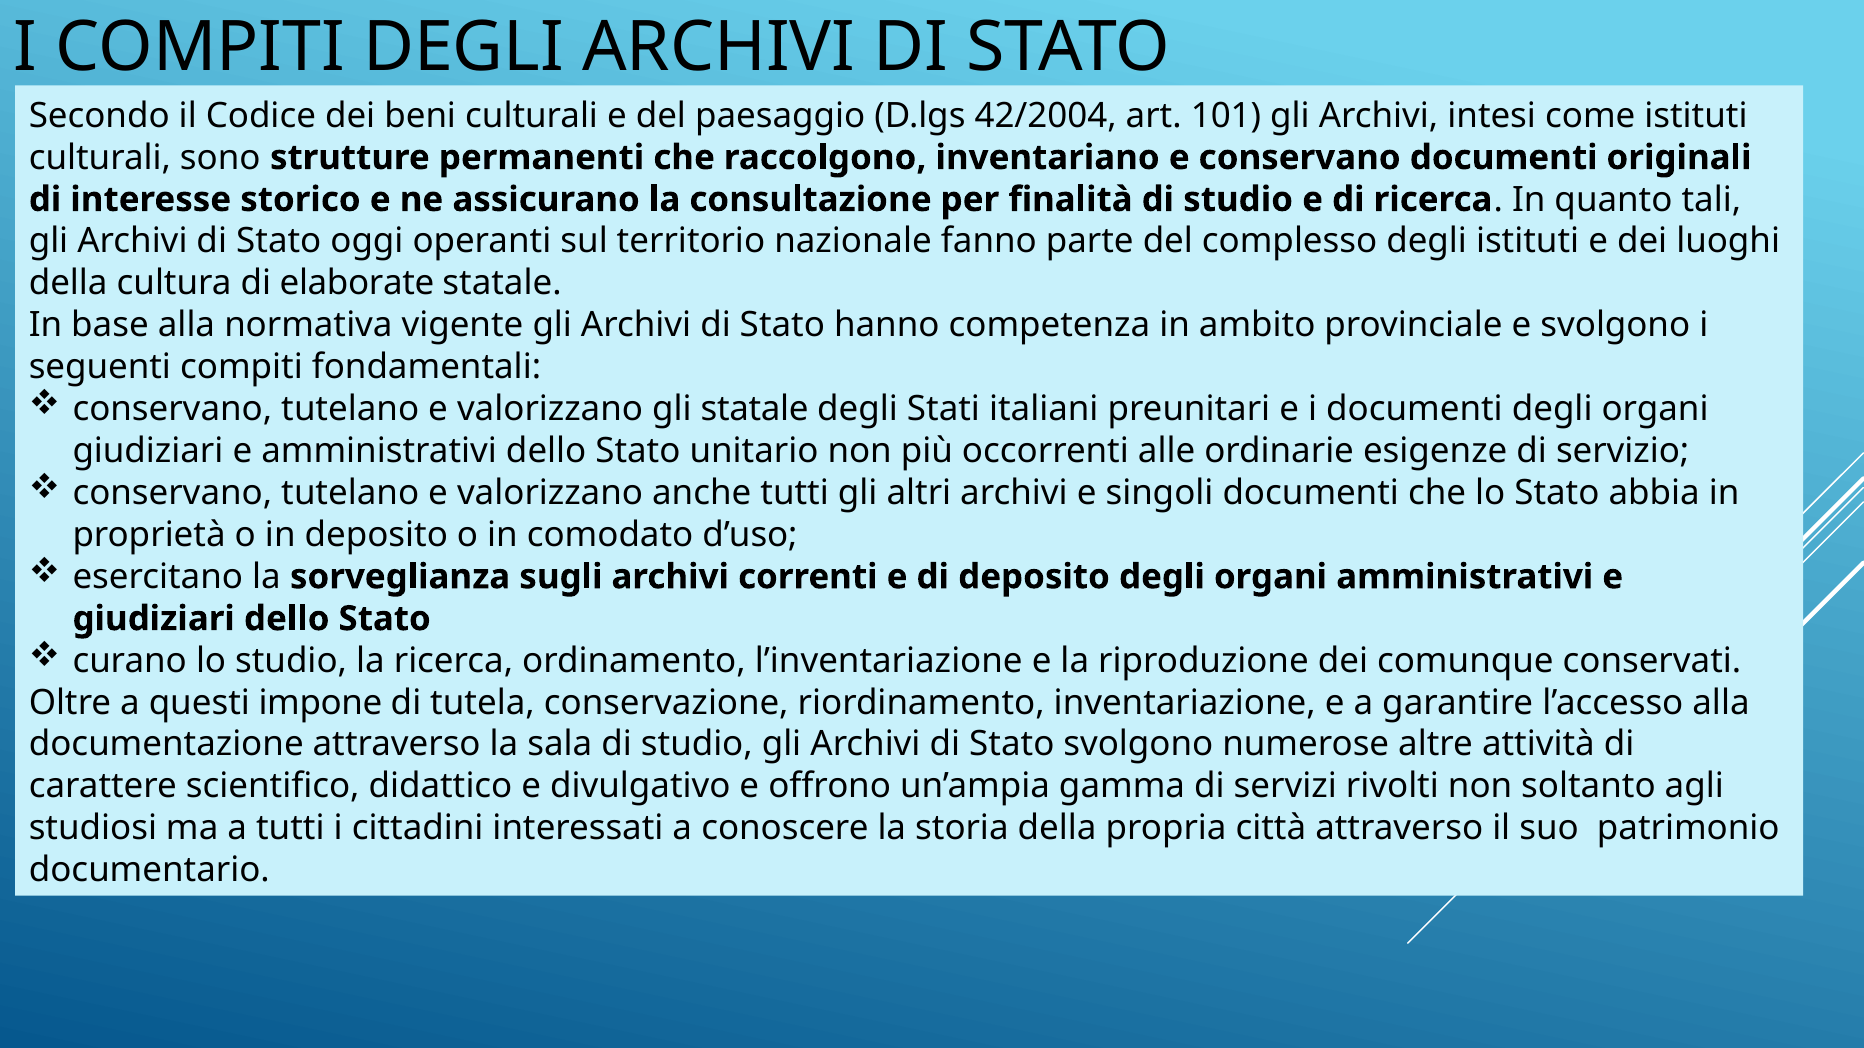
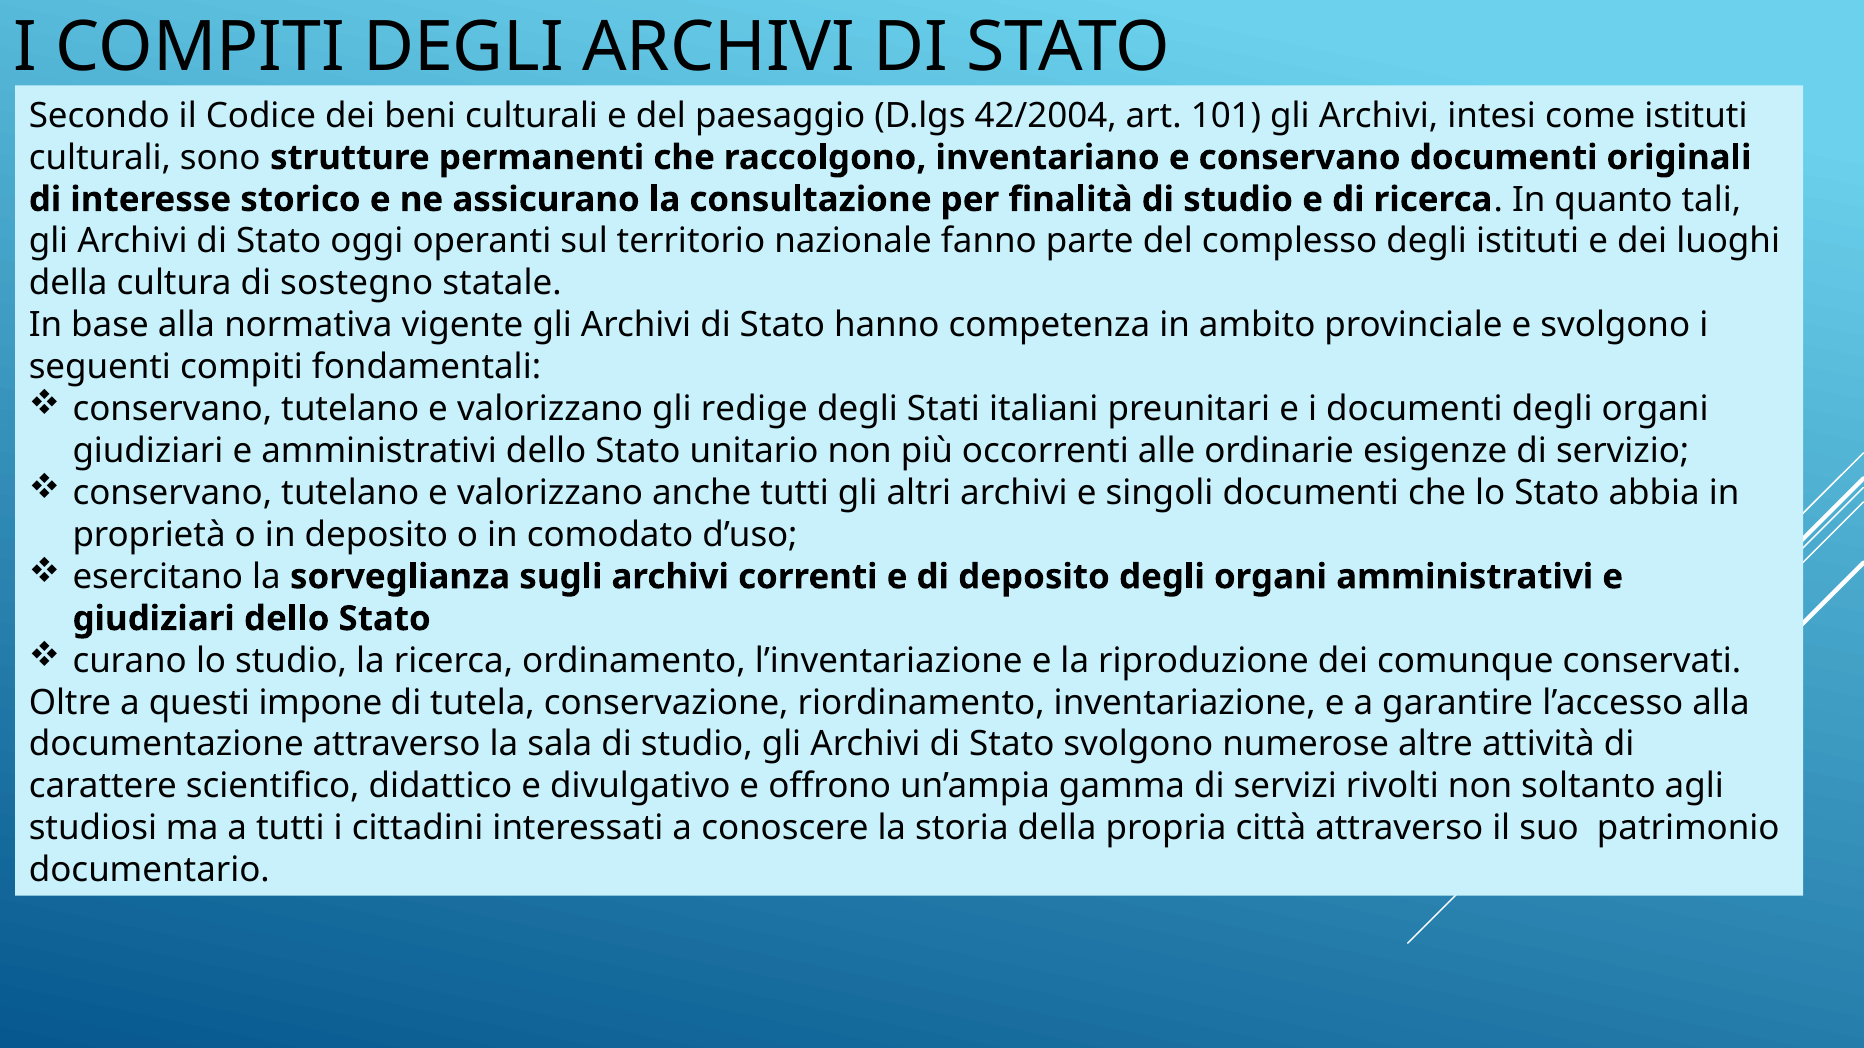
elaborate: elaborate -> sostegno (357, 283)
gli statale: statale -> redige (754, 409)
